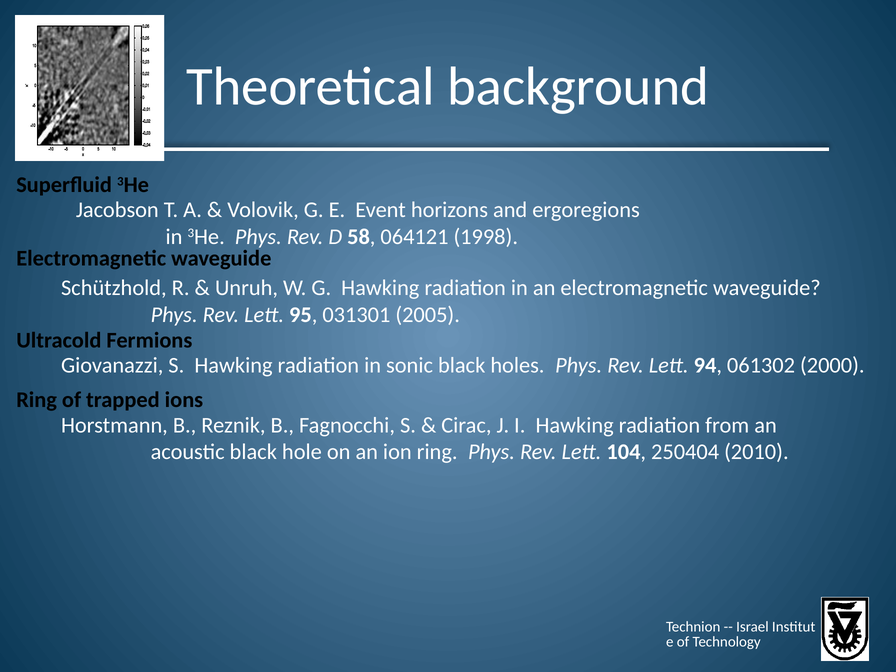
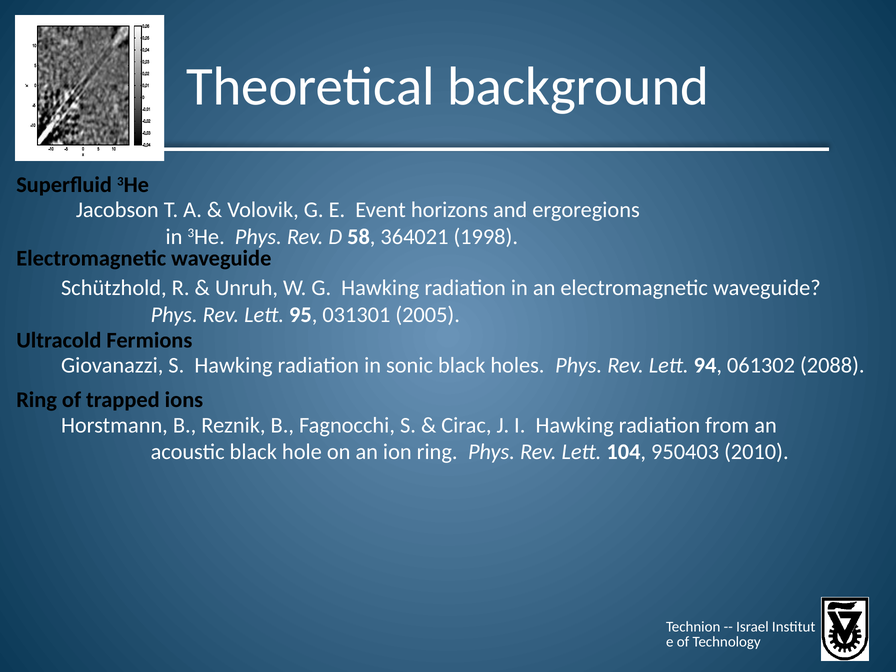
064121: 064121 -> 364021 (414, 237)
2000: 2000 -> 2088 (832, 365)
250404: 250404 -> 950403 (685, 452)
